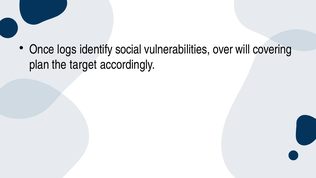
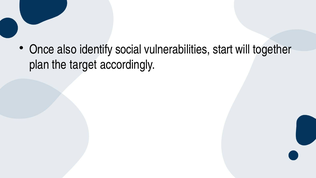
logs: logs -> also (67, 49)
over: over -> start (223, 49)
covering: covering -> together (272, 49)
